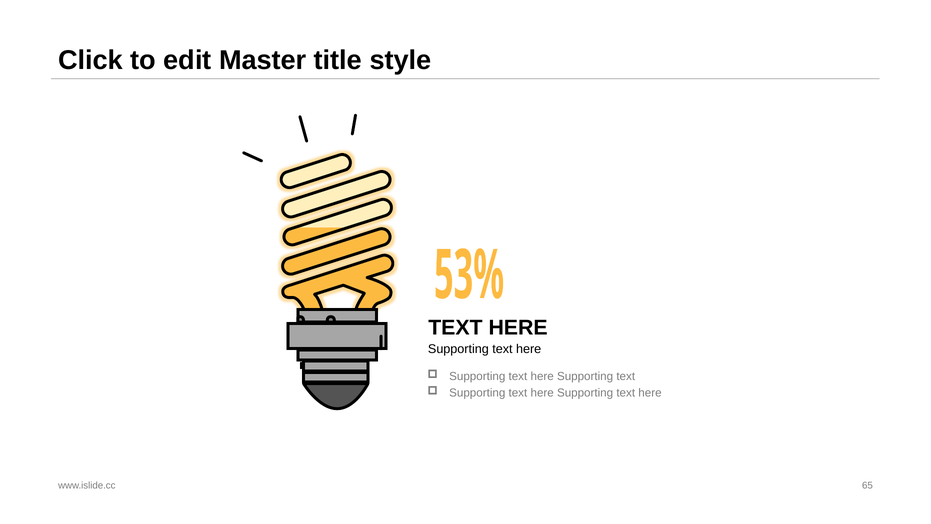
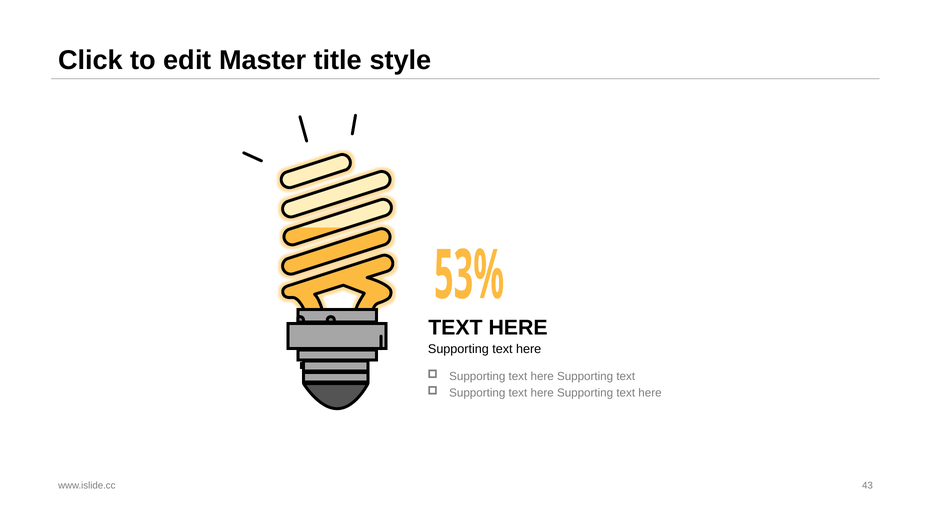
65: 65 -> 43 (867, 485)
